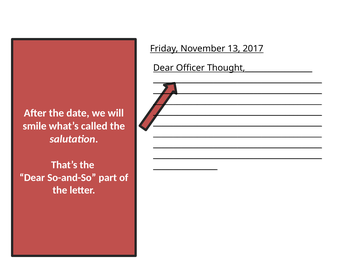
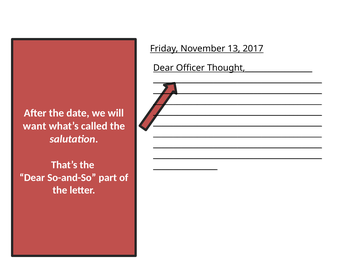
smile: smile -> want (35, 126)
